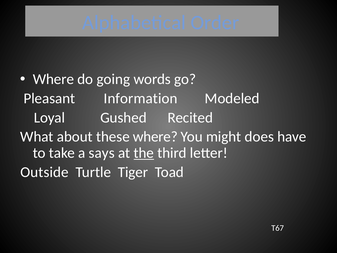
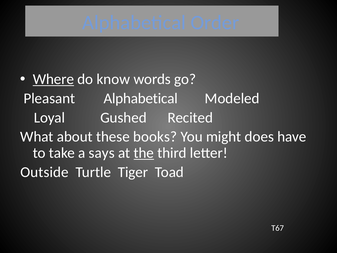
Where underline: none -> present (53, 79)
going: going -> know (113, 79)
Pleasant Information: Information -> Alphabetical (141, 98)
these where: where -> books (155, 137)
